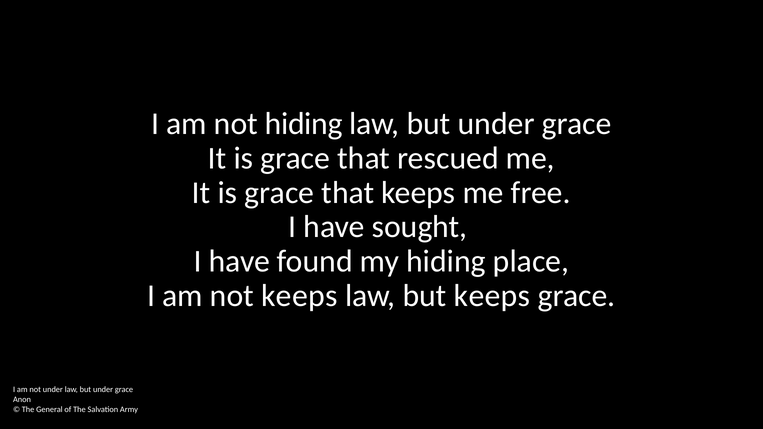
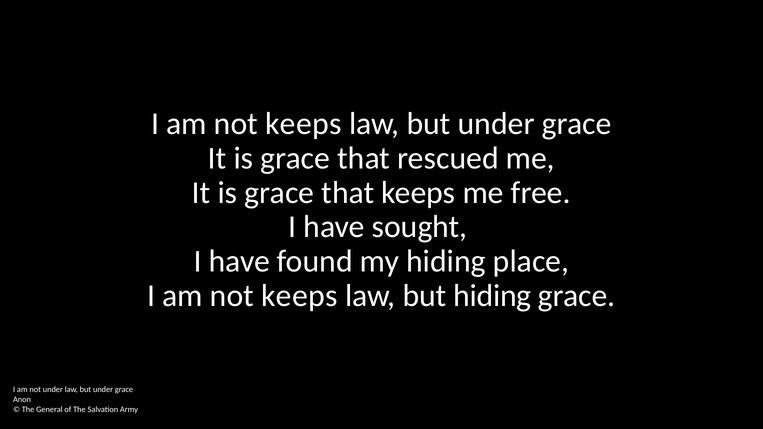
hiding: hiding -> keeps (303, 124)
but keeps: keeps -> hiding (492, 296)
